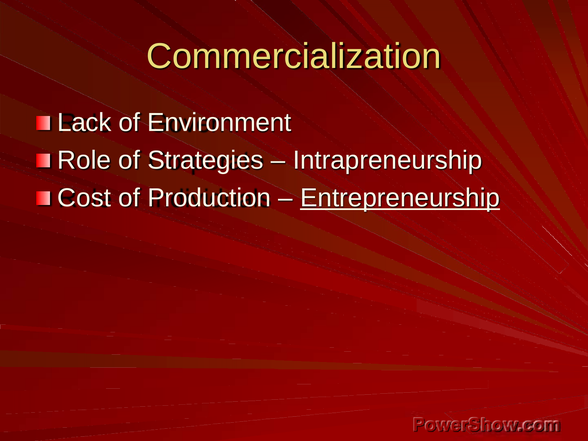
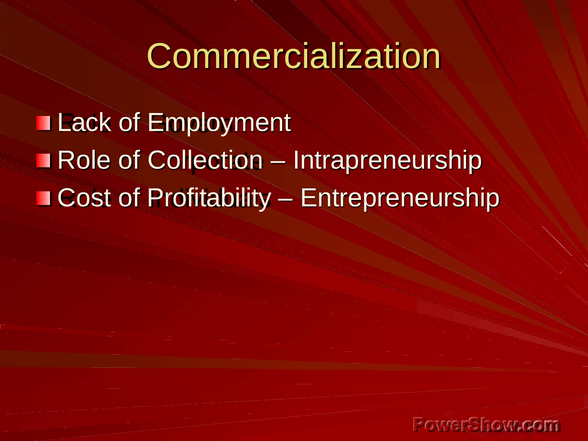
Environment: Environment -> Employment (219, 123)
Strategies: Strategies -> Collection (205, 160)
Production: Production -> Profitability (209, 198)
Entrepreneurship underline: present -> none (400, 198)
